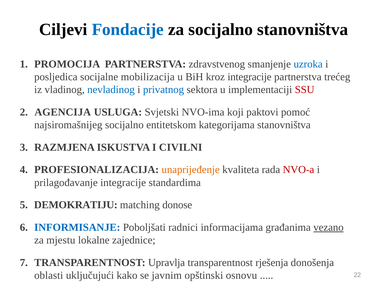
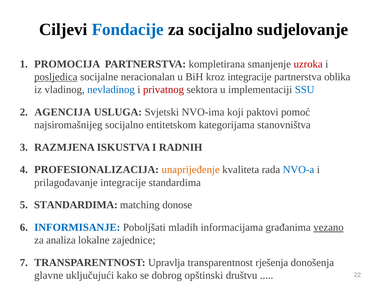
socijalno stanovništva: stanovništva -> sudjelovanje (303, 30)
zdravstvenog: zdravstvenog -> kompletirana (217, 64)
uzroka colour: blue -> red (308, 64)
posljedica underline: none -> present (56, 77)
mobilizacija: mobilizacija -> neracionalan (148, 77)
trećeg: trećeg -> oblika (337, 77)
privatnog colour: blue -> red (164, 90)
SSU colour: red -> blue (305, 90)
CIVILNI: CIVILNI -> RADNIH (181, 147)
NVO-a colour: red -> blue (299, 170)
DEMOKRATIJU: DEMOKRATIJU -> STANDARDIMA (76, 205)
radnici: radnici -> mladih (183, 227)
mjestu: mjestu -> analiza (61, 240)
oblasti: oblasti -> glavne (49, 275)
javnim: javnim -> dobrog (167, 275)
osnovu: osnovu -> društvu (242, 275)
